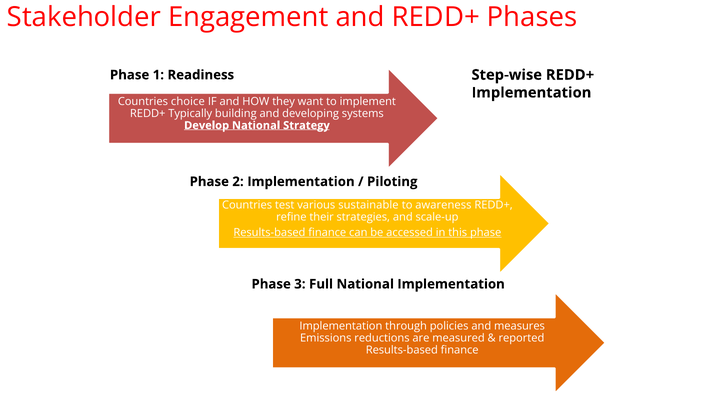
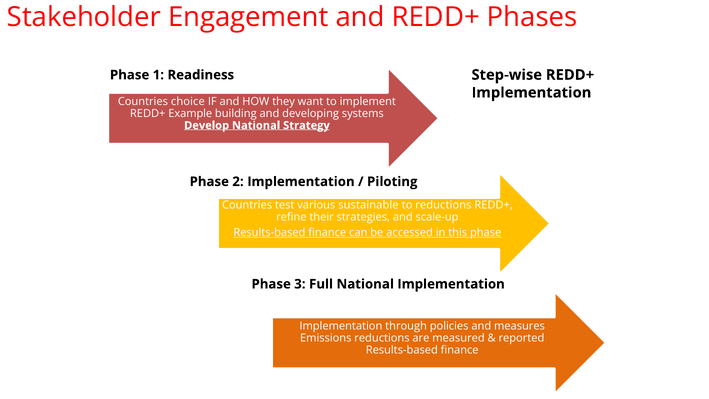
Typically: Typically -> Example (190, 113)
to awareness: awareness -> reductions (443, 205)
